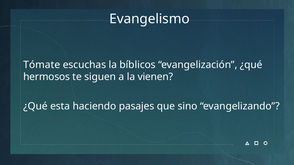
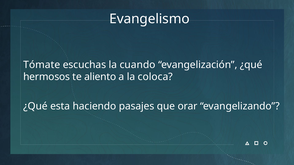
bíblicos: bíblicos -> cuando (138, 65)
siguen: siguen -> aliento (100, 77)
vienen: vienen -> coloca (155, 77)
sino: sino -> orar (188, 106)
